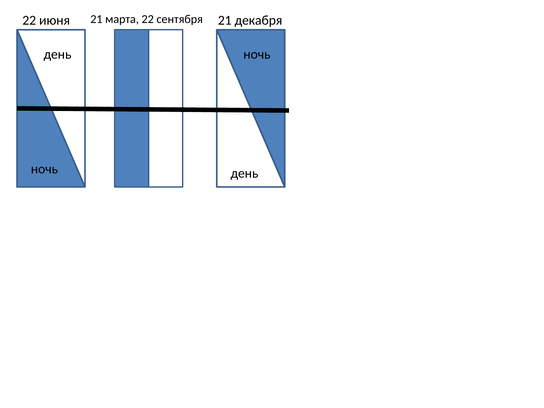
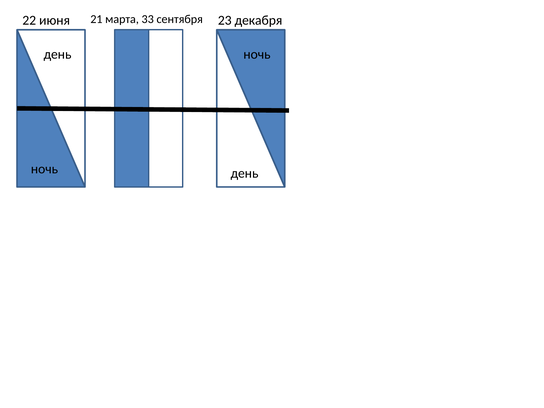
марта 22: 22 -> 33 (148, 19)
сентября 21: 21 -> 23 (225, 20)
